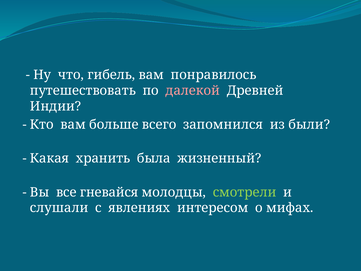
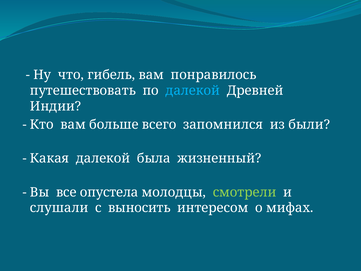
далекой colour: pink -> light blue (193, 90)
Какая хранить: хранить -> далекой (103, 158)
гневайся: гневайся -> опустела (109, 192)
явлениях: явлениях -> выносить (139, 208)
